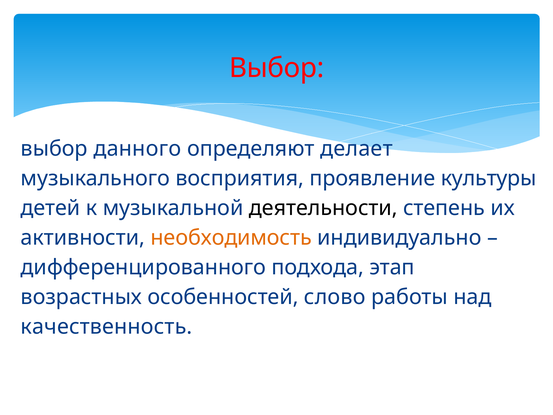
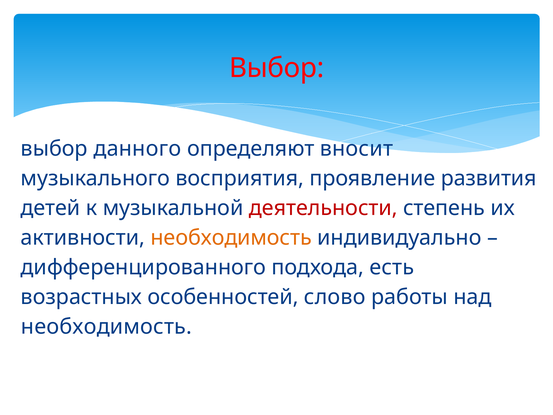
делает: делает -> вносит (356, 149)
культуры: культуры -> развития (489, 178)
деятельности colour: black -> red (323, 208)
этап: этап -> есть (392, 267)
качественность: качественность -> необходимость (106, 327)
